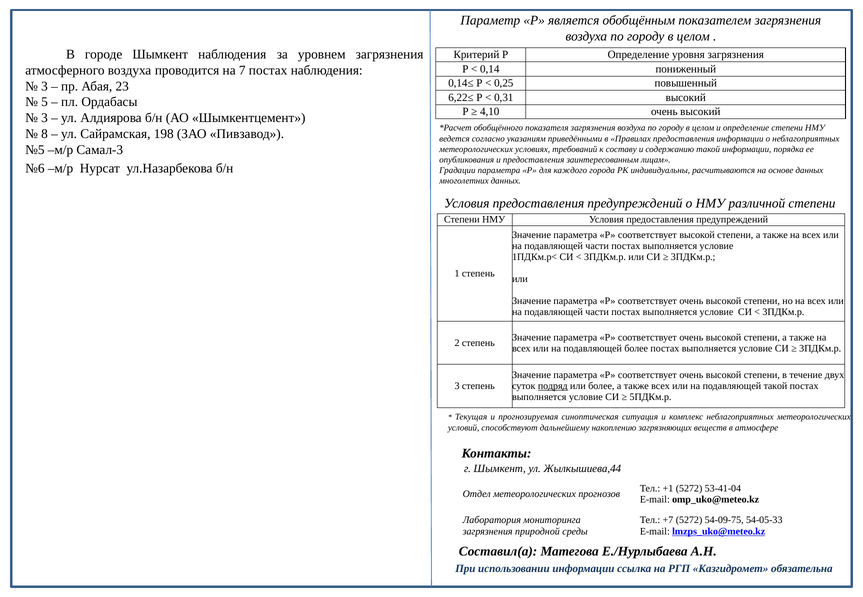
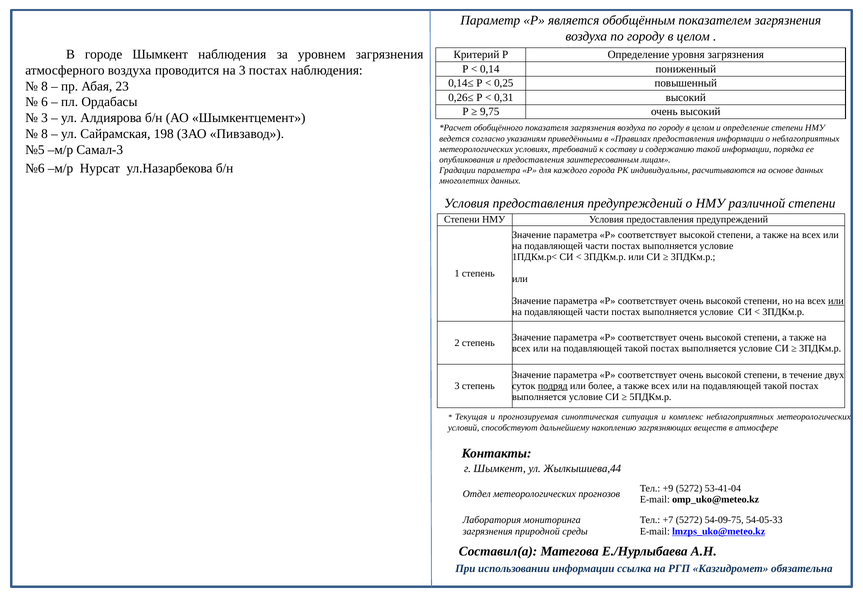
на 7: 7 -> 3 (242, 70)
3: 3 -> 8 (45, 86)
6,22≤: 6,22≤ -> 0,26≤ (461, 97)
5: 5 -> 6 (45, 102)
4,10: 4,10 -> 9,75 (490, 112)
или underline: none -> present (836, 301)
более: более -> такой (636, 349)
+1: +1 -> +9 (668, 489)
